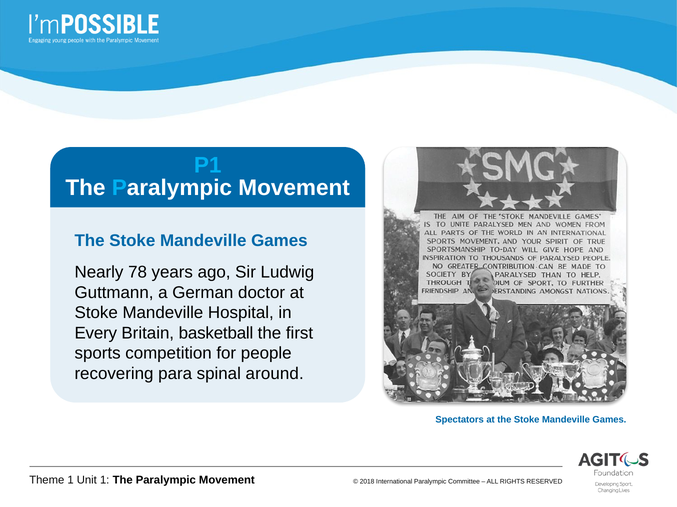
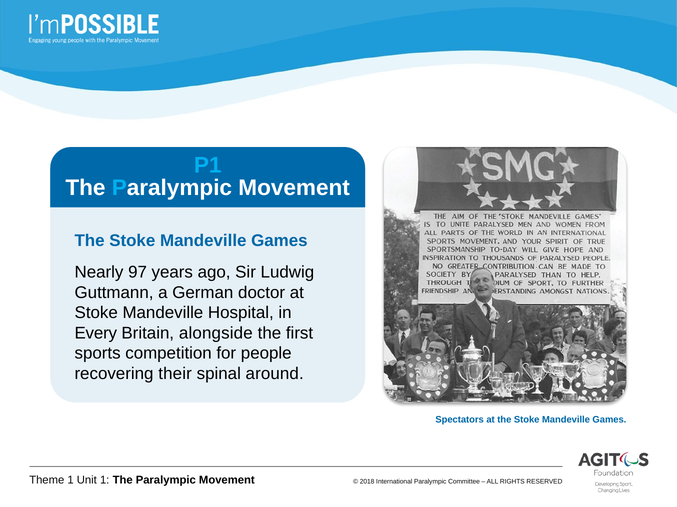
78: 78 -> 97 (138, 273)
basketball: basketball -> alongside (216, 334)
para: para -> their (175, 374)
